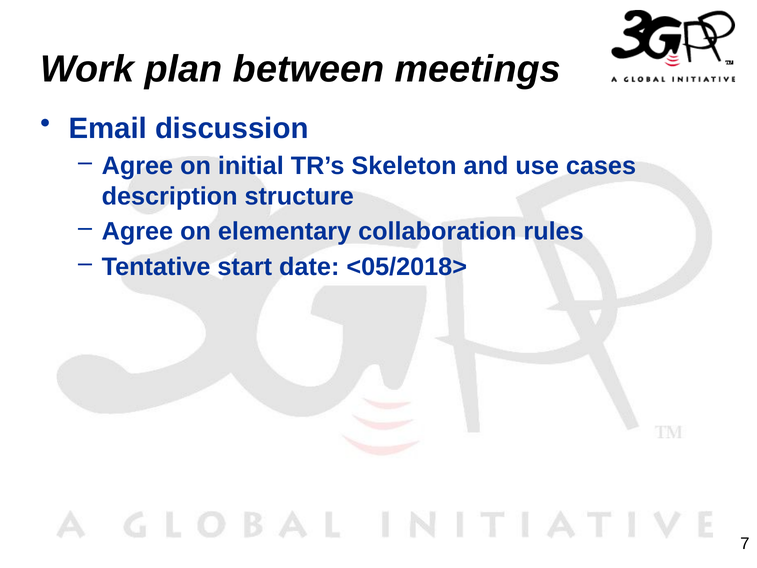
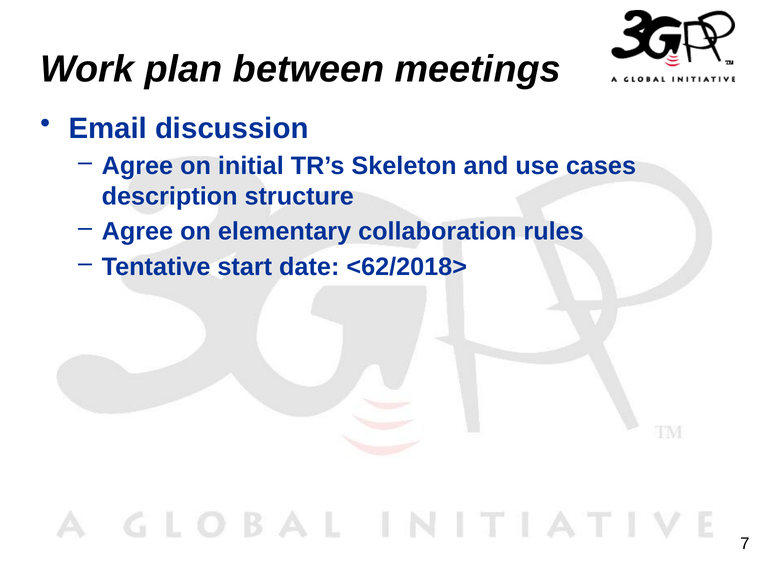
<05/2018>: <05/2018> -> <62/2018> (407, 267)
